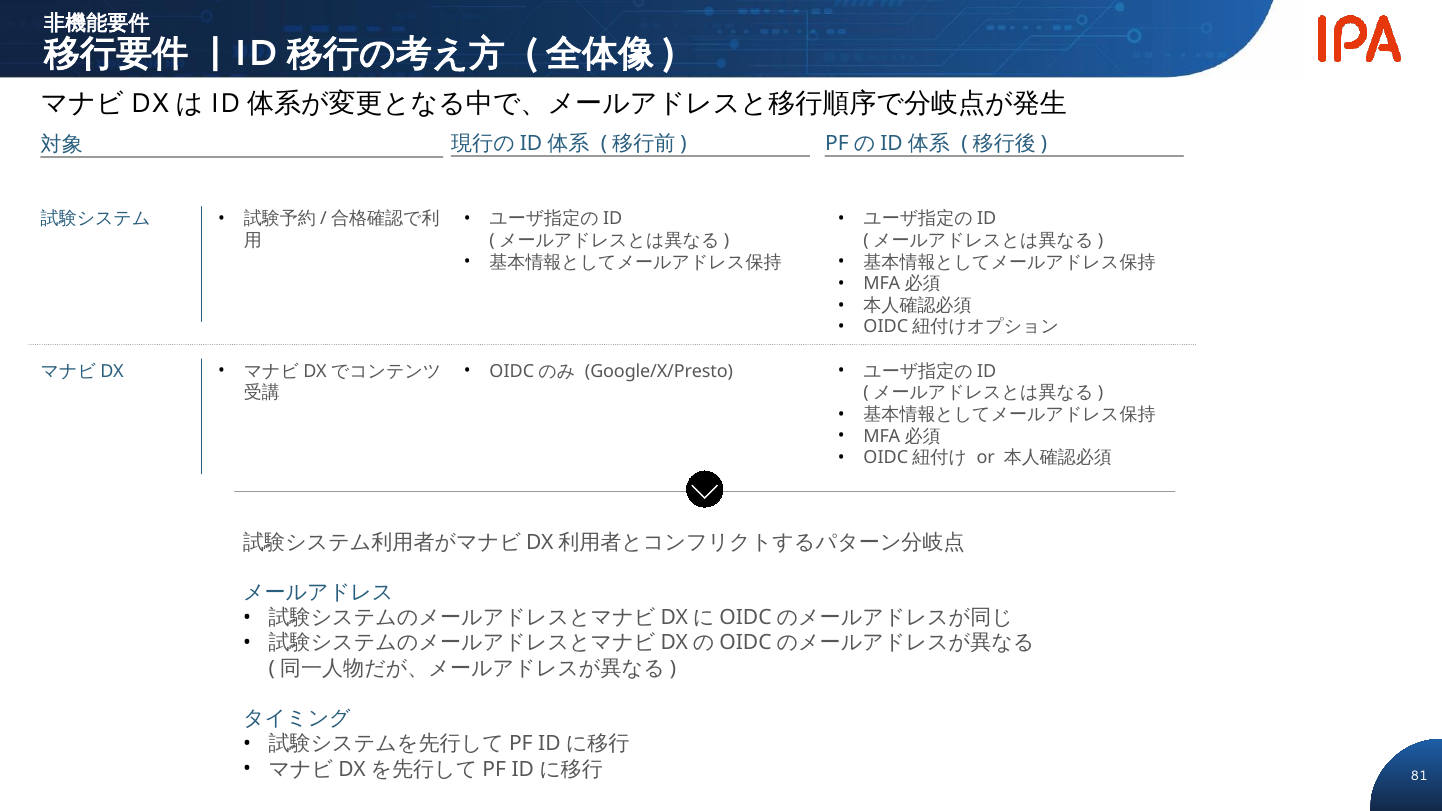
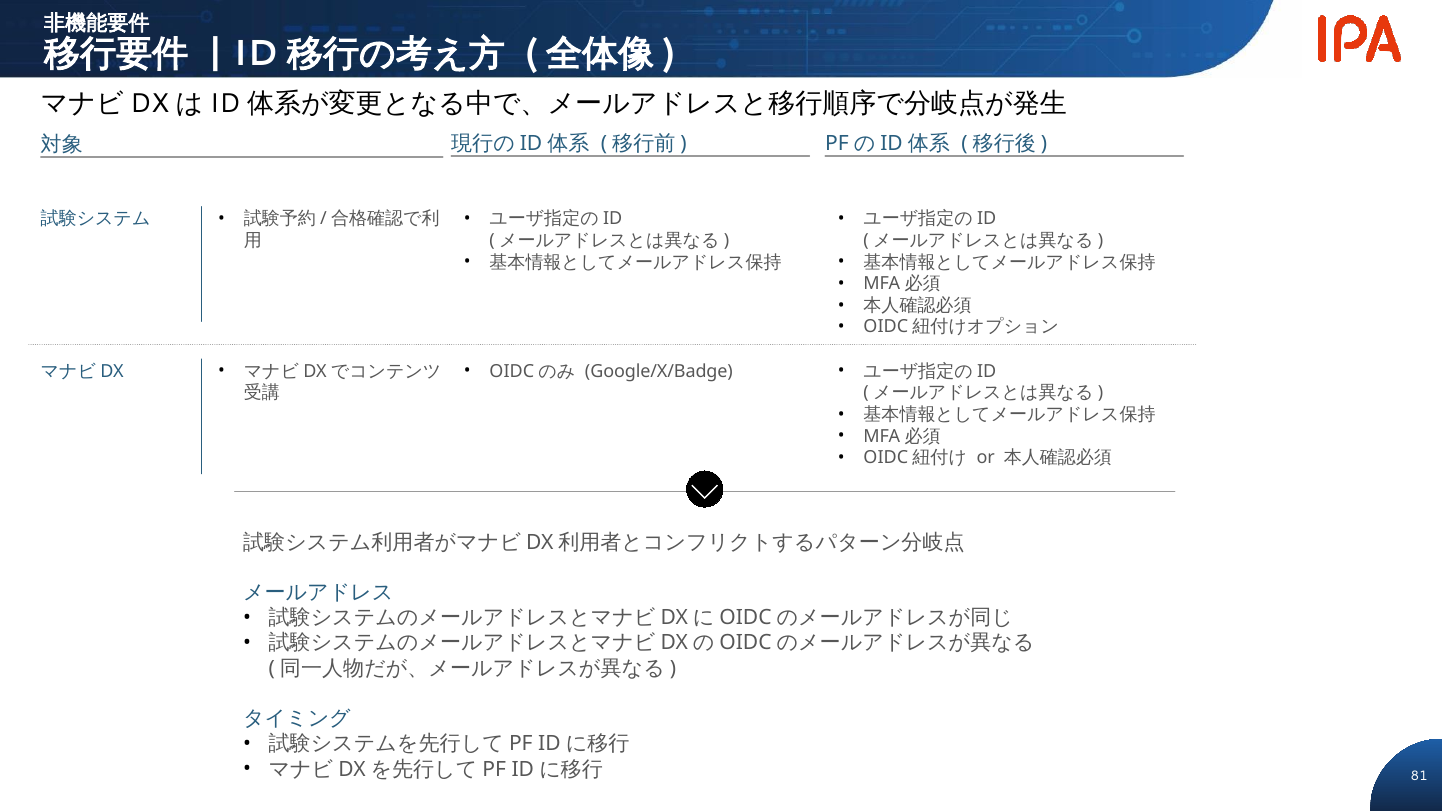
Google/X/Presto: Google/X/Presto -> Google/X/Badge (659, 371)
